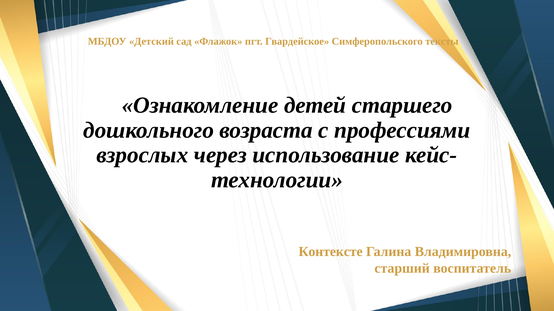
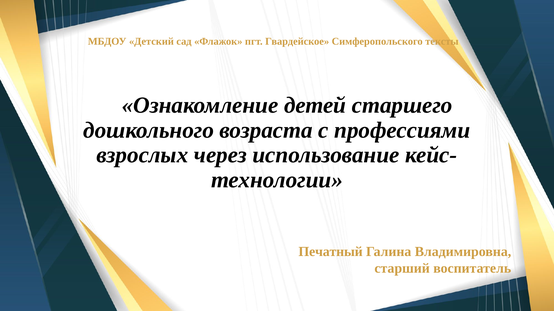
Контексте: Контексте -> Печатный (331, 252)
